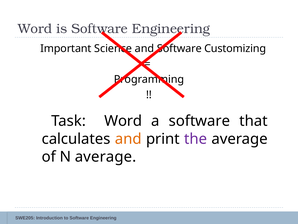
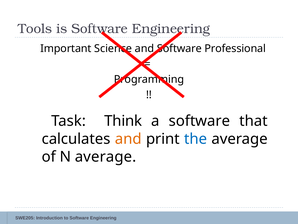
Word: Word -> Tools (35, 29)
Customizing: Customizing -> Professional (235, 48)
Task Word: Word -> Think (123, 121)
the colour: purple -> blue (196, 139)
